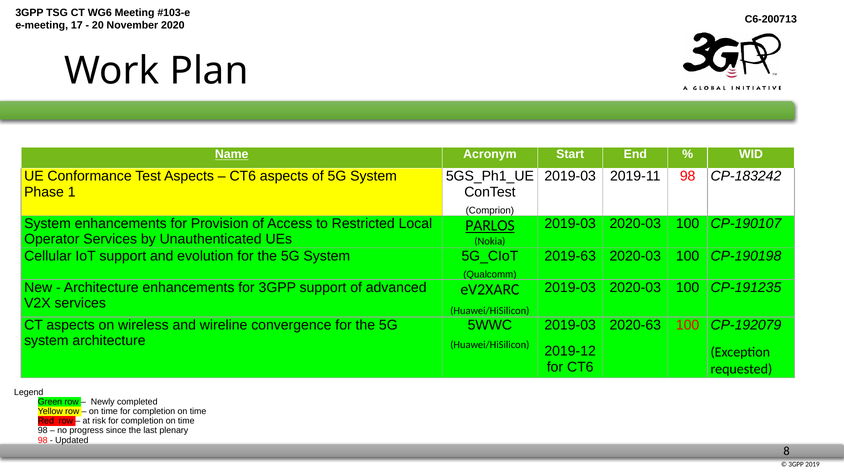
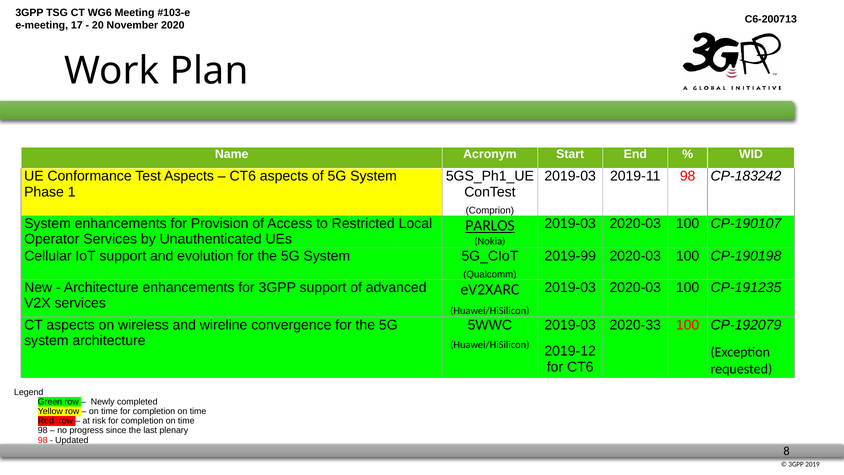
Name underline: present -> none (232, 154)
2019-63: 2019-63 -> 2019-99 (570, 256)
2020-63: 2020-63 -> 2020-33 (635, 325)
